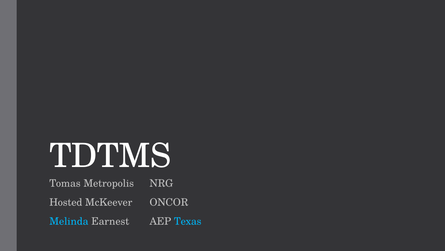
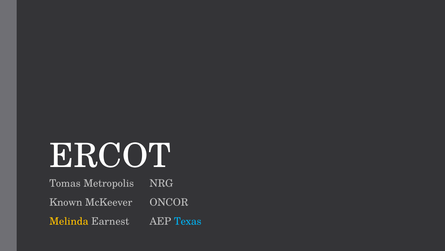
TDTMS: TDTMS -> ERCOT (110, 156)
Hosted: Hosted -> Known (66, 202)
Melinda colour: light blue -> yellow (69, 221)
